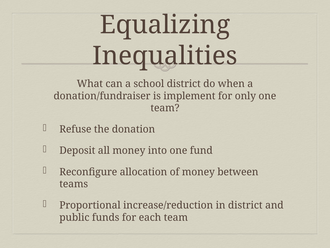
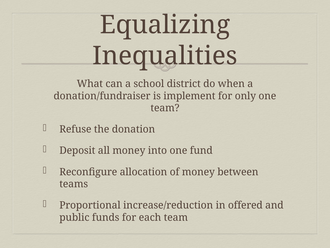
in district: district -> offered (245, 205)
